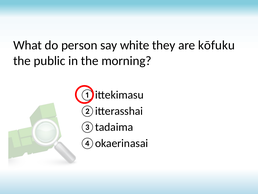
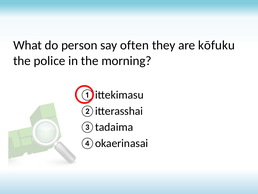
white: white -> often (135, 45)
public: public -> police (49, 61)
